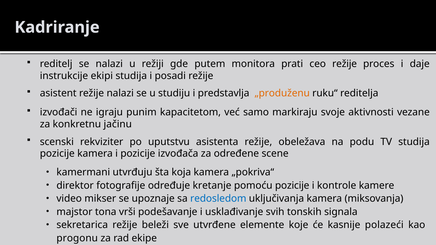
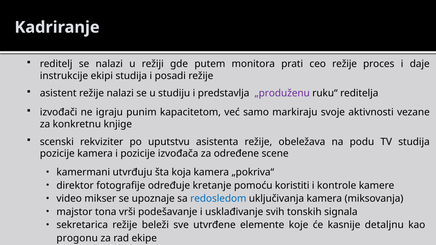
„produženu colour: orange -> purple (282, 93)
jačinu: jačinu -> knjige (118, 124)
pomoću pozicije: pozicije -> koristiti (292, 186)
polazeći: polazeći -> detaljnu (384, 225)
